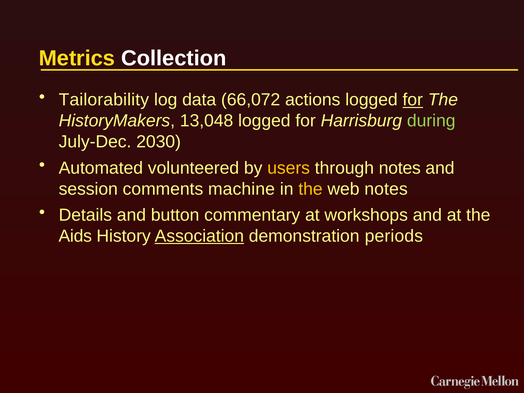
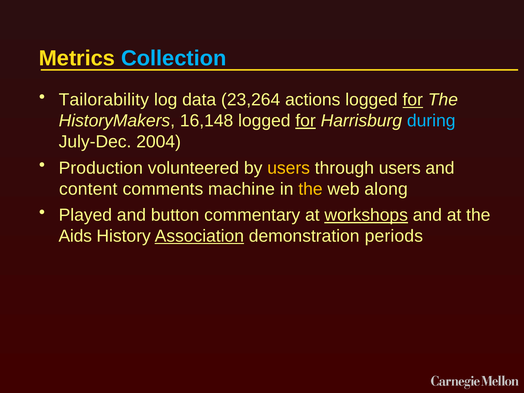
Collection colour: white -> light blue (174, 58)
66,072: 66,072 -> 23,264 (251, 100)
13,048: 13,048 -> 16,148 (207, 121)
for underline: none -> present (306, 121)
during colour: light green -> light blue (431, 121)
2030: 2030 -> 2004 (159, 142)
Automated: Automated -> Production (101, 168)
through notes: notes -> users (400, 168)
session: session -> content (88, 189)
web notes: notes -> along (386, 189)
Details: Details -> Played (85, 215)
workshops underline: none -> present (366, 215)
